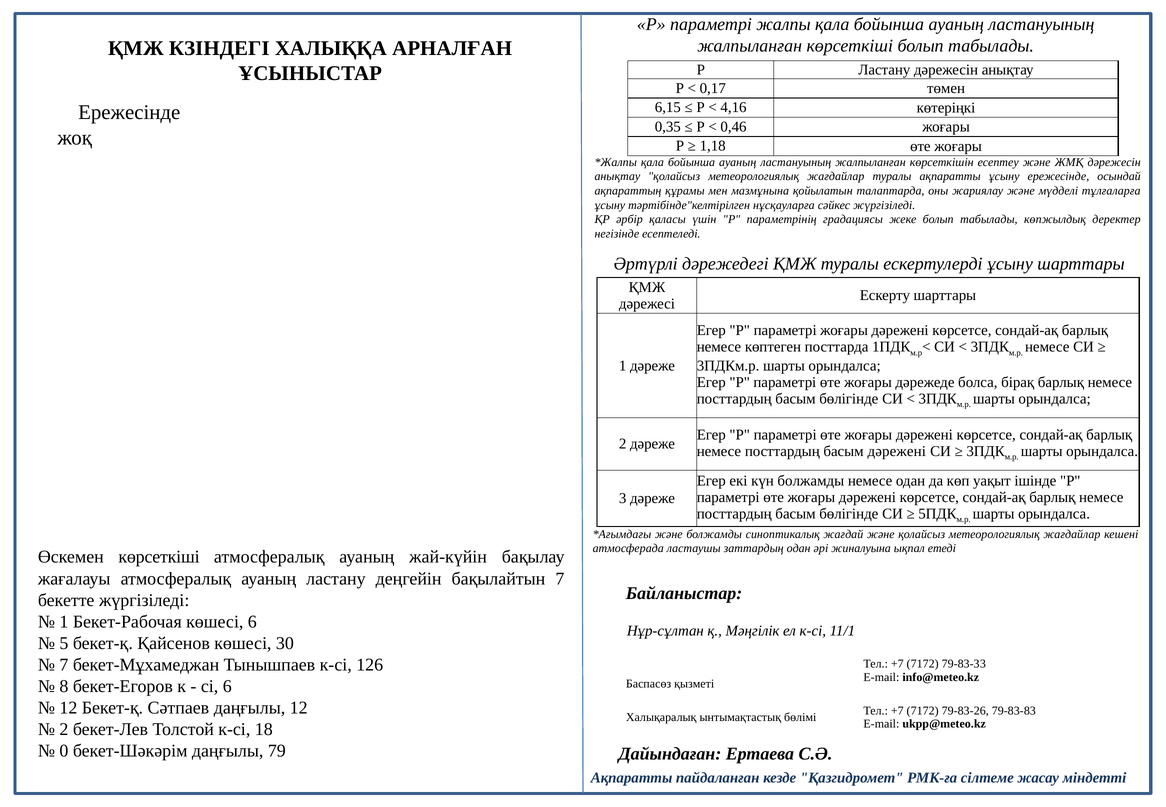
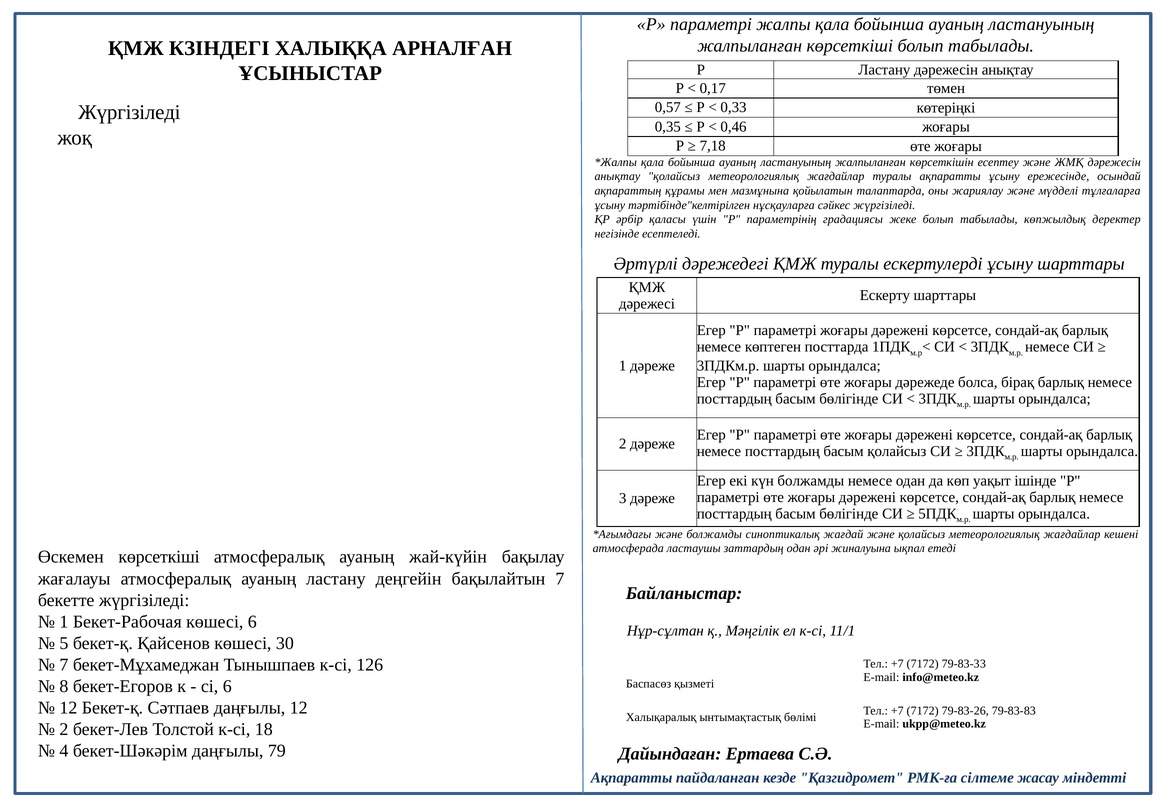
6,15: 6,15 -> 0,57 (668, 108)
4,16: 4,16 -> 0,33 (734, 108)
Ережесінде: Ережесінде -> Жүргізіледі (129, 113)
1,18: 1,18 -> 7,18 (713, 146)
басым дәрежені: дәрежені -> қолайсыз (897, 451)
0: 0 -> 4 (64, 751)
